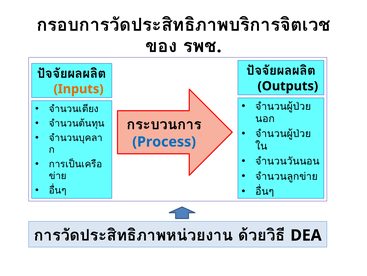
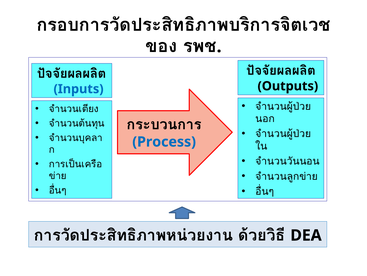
Inputs colour: orange -> blue (79, 89)
